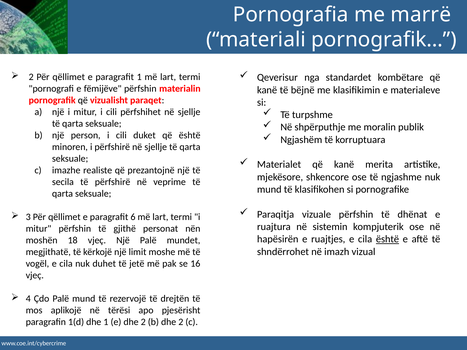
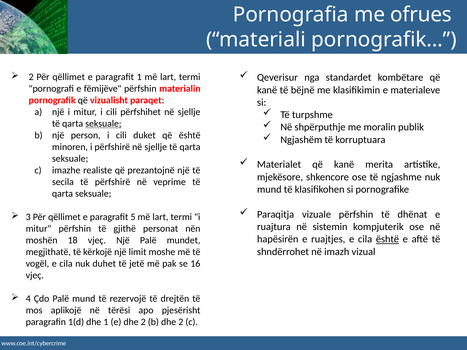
marrë: marrë -> ofrues (421, 15)
seksuale underline: none -> present (103, 124)
6: 6 -> 5 (133, 217)
